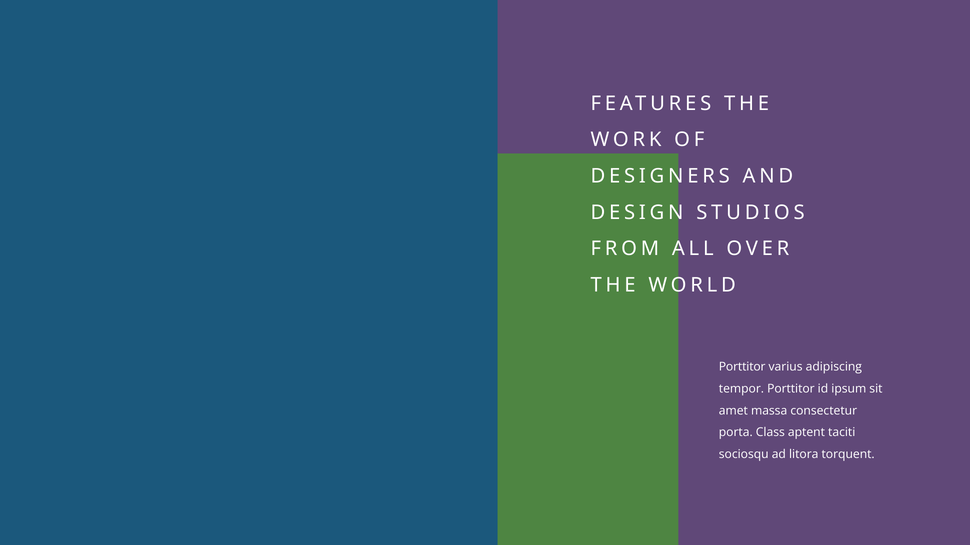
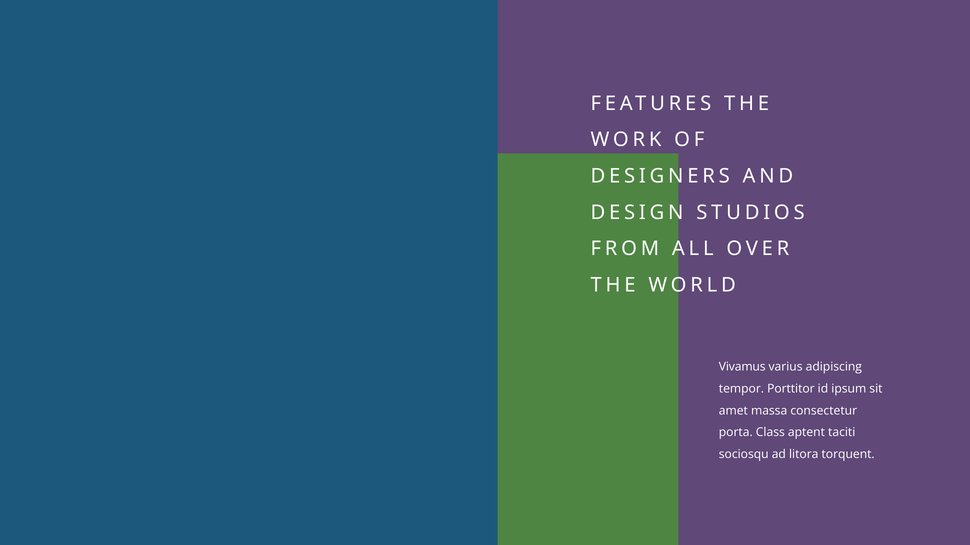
Porttitor: Porttitor -> Vivamus (742, 367)
